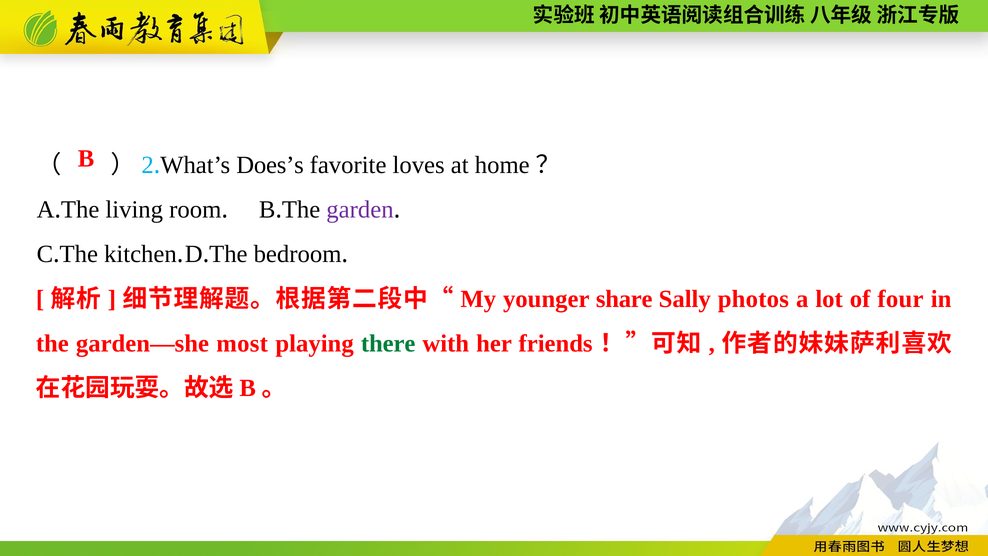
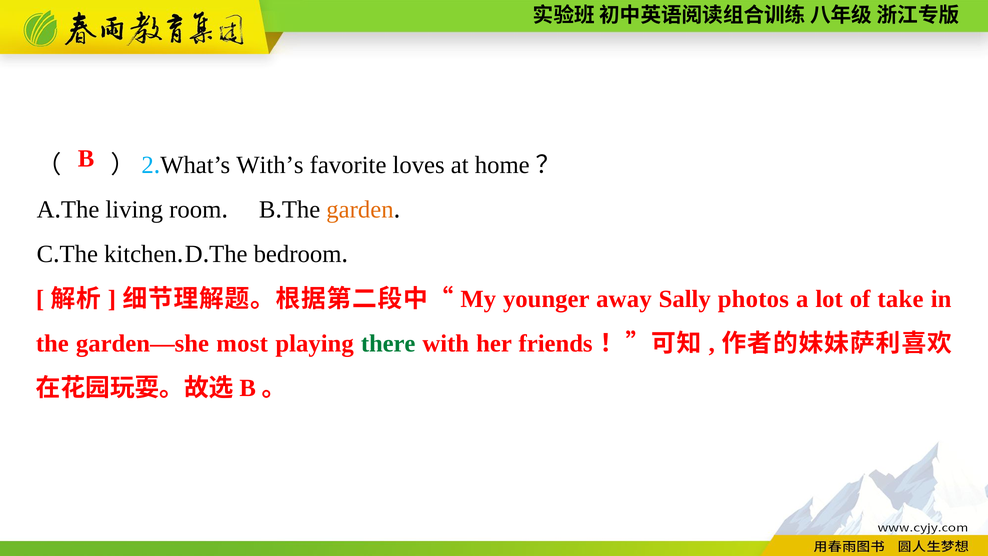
Does’s: Does’s -> With’s (270, 165)
garden colour: purple -> orange (360, 209)
share: share -> away (624, 299)
four: four -> take (900, 299)
